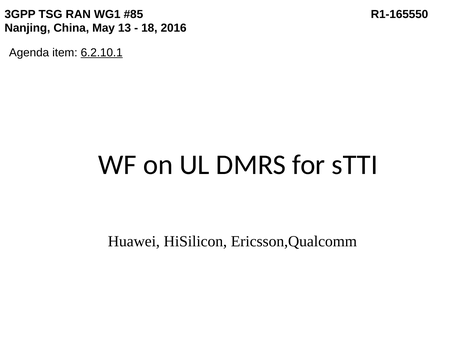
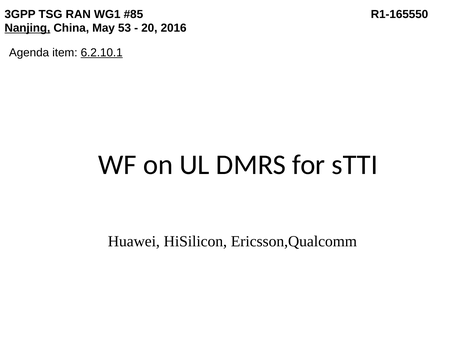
Nanjing underline: none -> present (27, 28)
13: 13 -> 53 (125, 28)
18: 18 -> 20 (149, 28)
